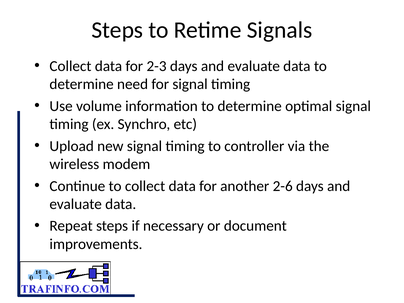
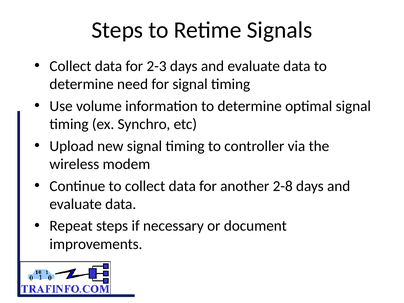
2-6: 2-6 -> 2-8 (283, 186)
